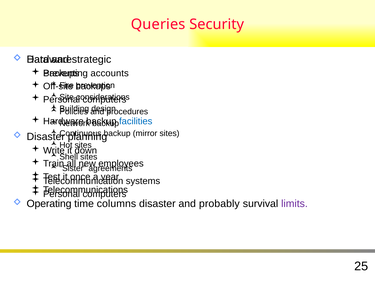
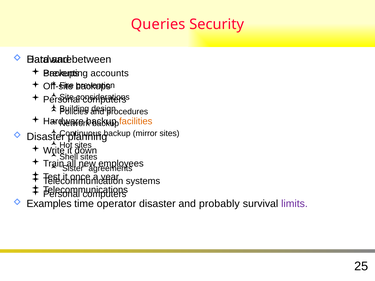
strategic: strategic -> between (92, 60)
facilities colour: blue -> orange (136, 121)
Operating: Operating -> Examples (49, 204)
columns: columns -> operator (116, 204)
